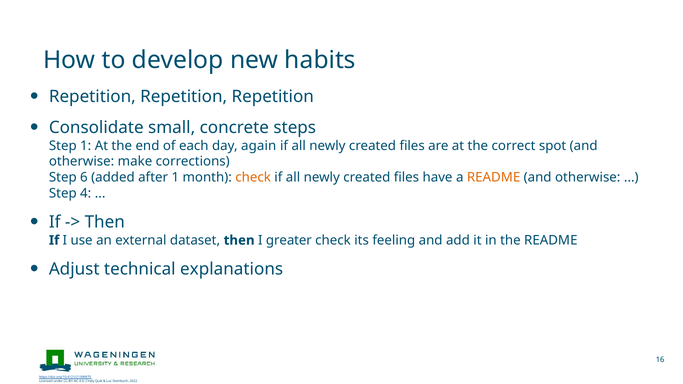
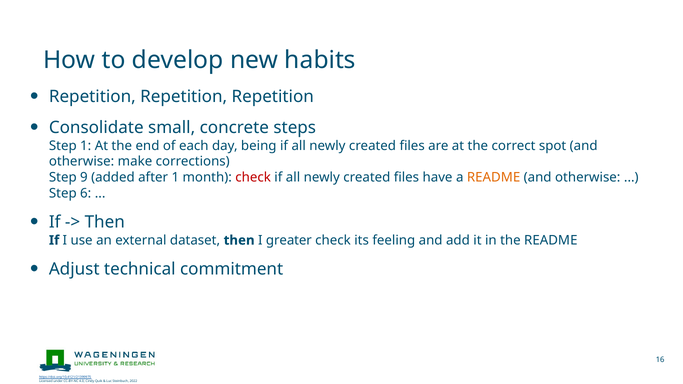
again: again -> being (259, 146)
6: 6 -> 9 (84, 178)
check colour: orange -> red (253, 178)
4: 4 -> 6 (86, 194)
explanations: explanations -> commitment (232, 269)
